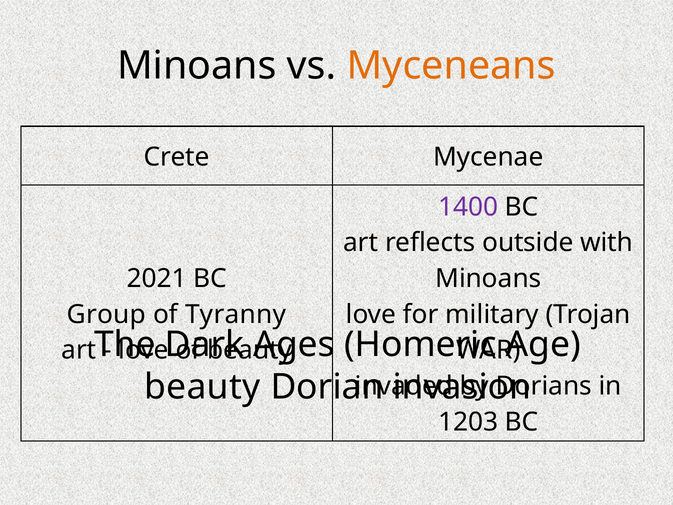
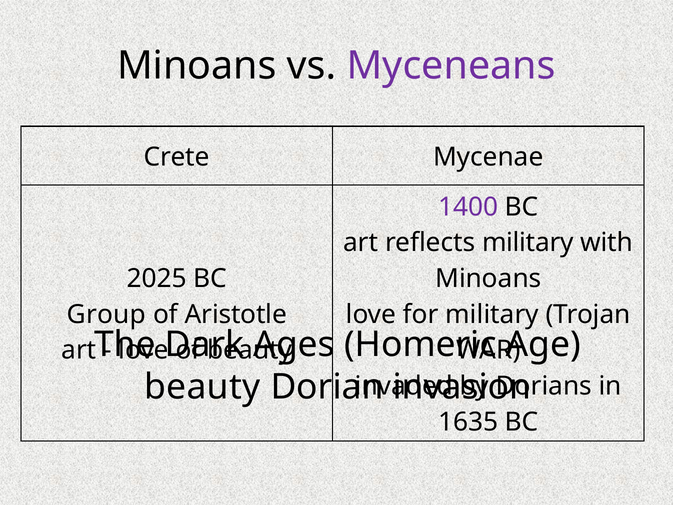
Myceneans colour: orange -> purple (451, 66)
reflects outside: outside -> military (528, 243)
2021: 2021 -> 2025 (157, 278)
Tyranny: Tyranny -> Aristotle (236, 314)
1203: 1203 -> 1635 (468, 422)
